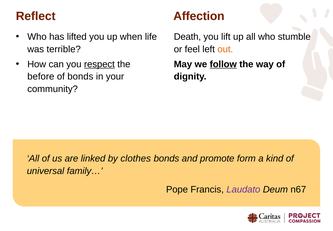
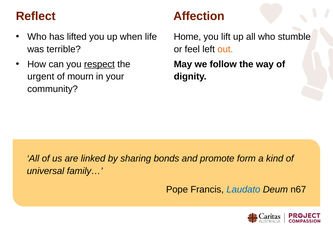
Death: Death -> Home (187, 37)
follow underline: present -> none (223, 64)
before: before -> urgent (41, 76)
of bonds: bonds -> mourn (80, 76)
clothes: clothes -> sharing (136, 158)
Laudato colour: purple -> blue (243, 189)
